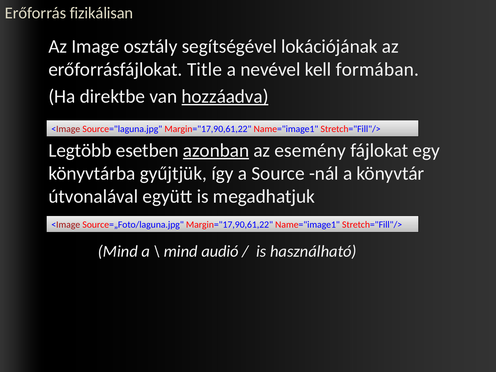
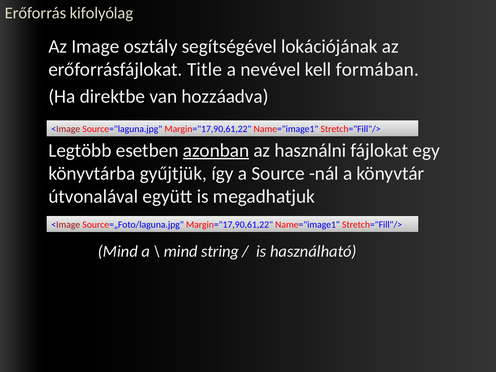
fizikálisan: fizikálisan -> kifolyólag (102, 13)
hozzáadva underline: present -> none (225, 96)
esemény: esemény -> használni (310, 150)
audió: audió -> string (220, 251)
